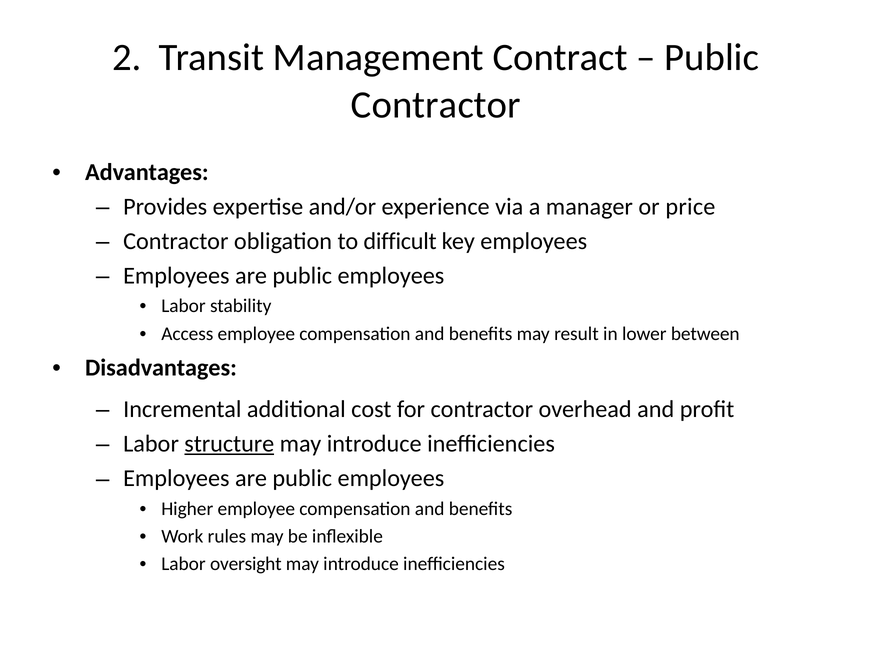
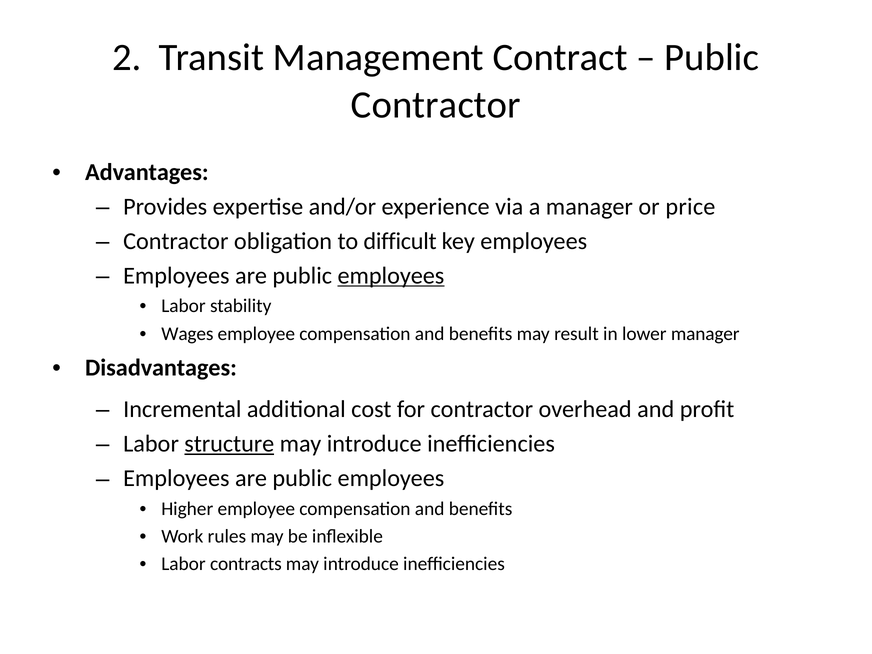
employees underline: none -> present (391, 276)
Access: Access -> Wages (187, 334)
lower between: between -> manager (705, 334)
oversight: oversight -> contracts (246, 564)
